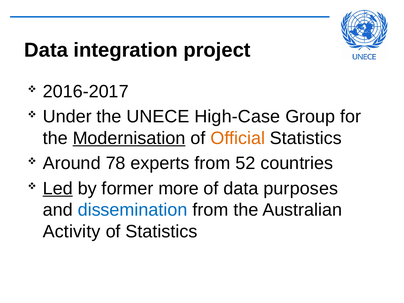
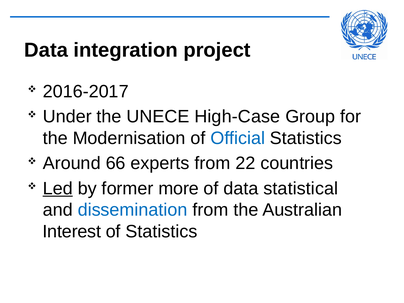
Modernisation underline: present -> none (129, 138)
Official colour: orange -> blue (238, 138)
78: 78 -> 66 (116, 163)
52: 52 -> 22 (245, 163)
purposes: purposes -> statistical (301, 188)
Activity: Activity -> Interest (72, 232)
